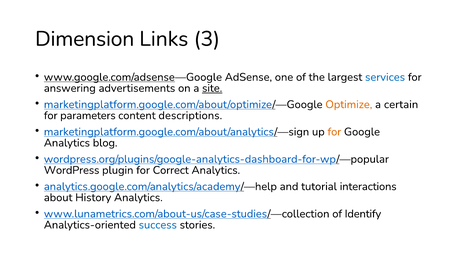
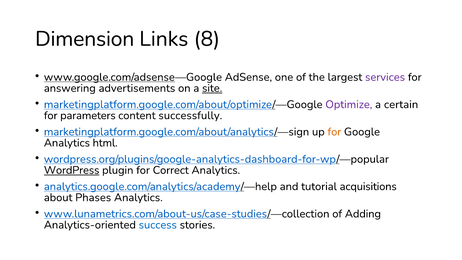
3: 3 -> 8 (207, 39)
services colour: blue -> purple (385, 77)
Optimize colour: orange -> purple (349, 104)
descriptions: descriptions -> successfully (190, 115)
blog: blog -> html (105, 143)
WordPress underline: none -> present (72, 170)
interactions: interactions -> acquisitions (368, 186)
History: History -> Phases (93, 197)
Identify: Identify -> Adding (363, 214)
